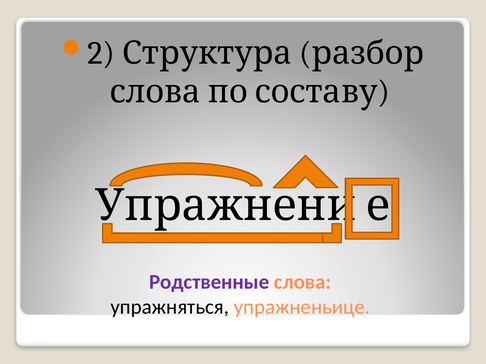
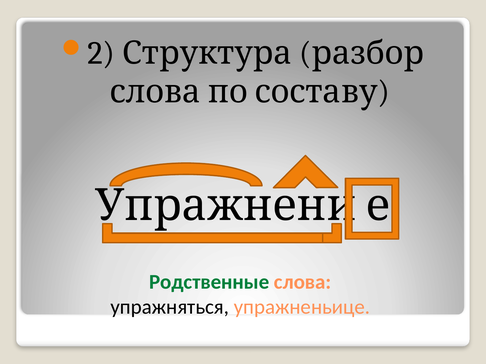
Родственные colour: purple -> green (209, 282)
